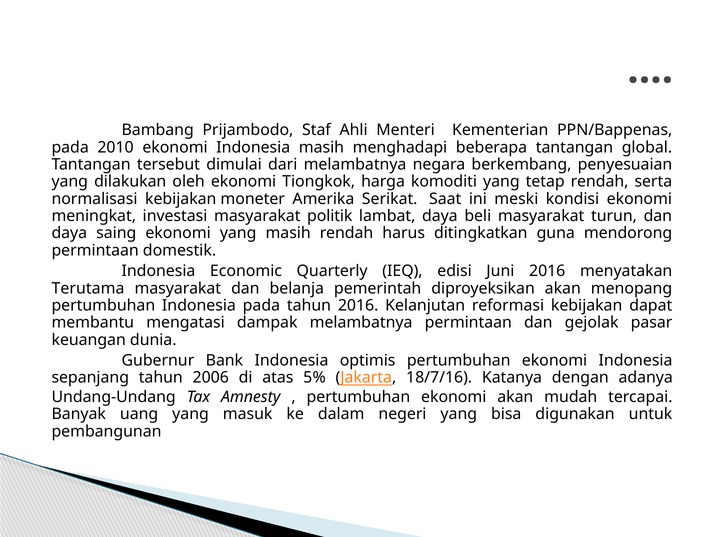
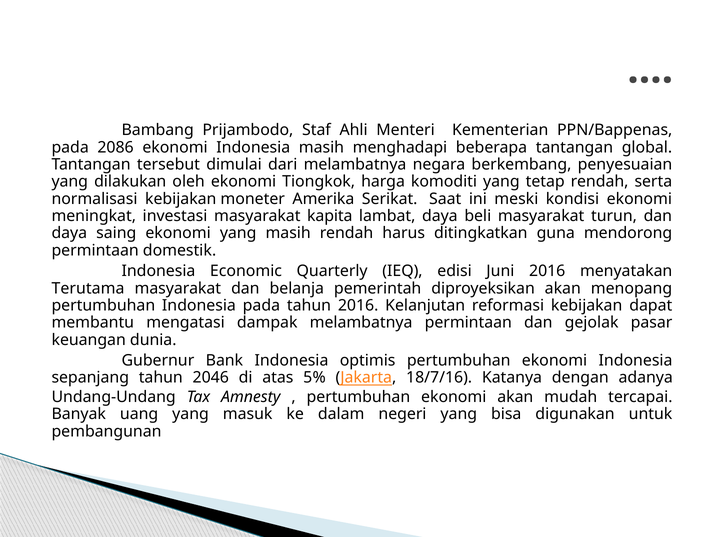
2010: 2010 -> 2086 (116, 147)
politik: politik -> kapita (330, 216)
2006: 2006 -> 2046 (211, 378)
